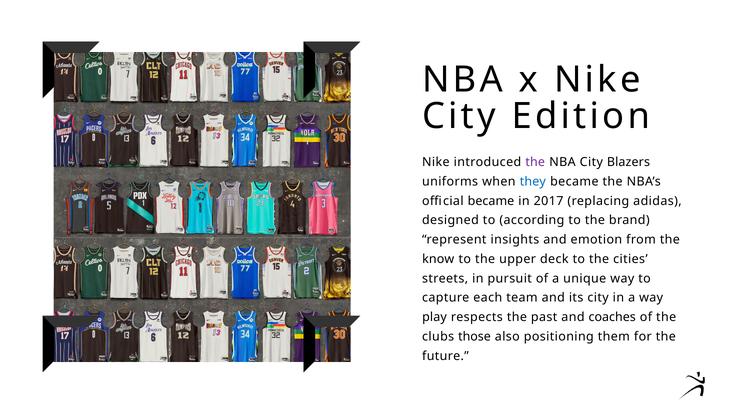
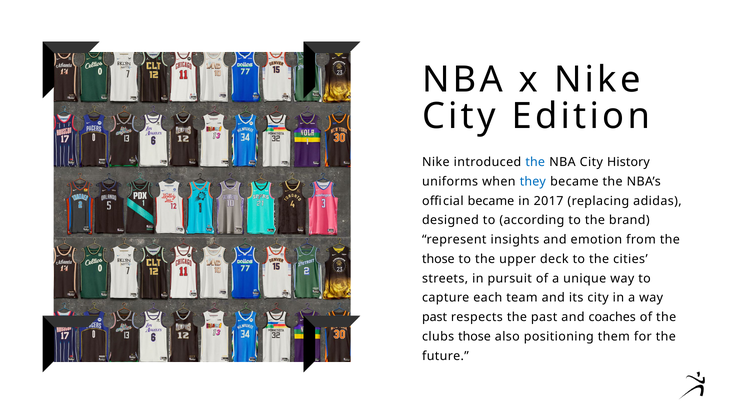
the colour: purple -> blue (535, 162)
Blazers: Blazers -> History (628, 162)
know: know -> those (438, 259)
play: play -> past (435, 317)
